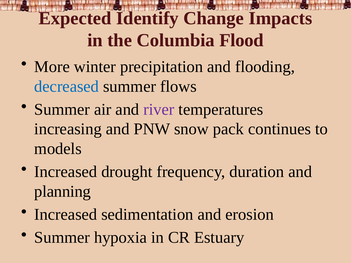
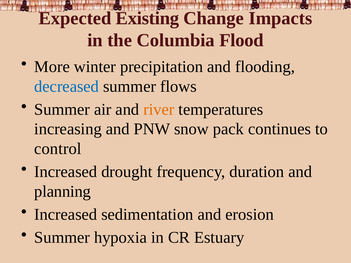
Identify: Identify -> Existing (147, 18)
river colour: purple -> orange (159, 109)
models: models -> control (58, 149)
